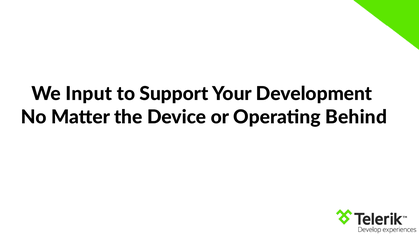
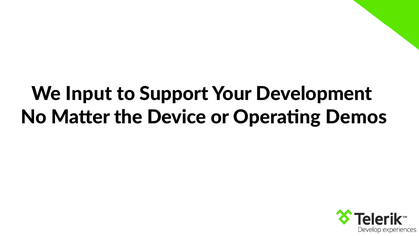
Behind: Behind -> Demos (356, 117)
